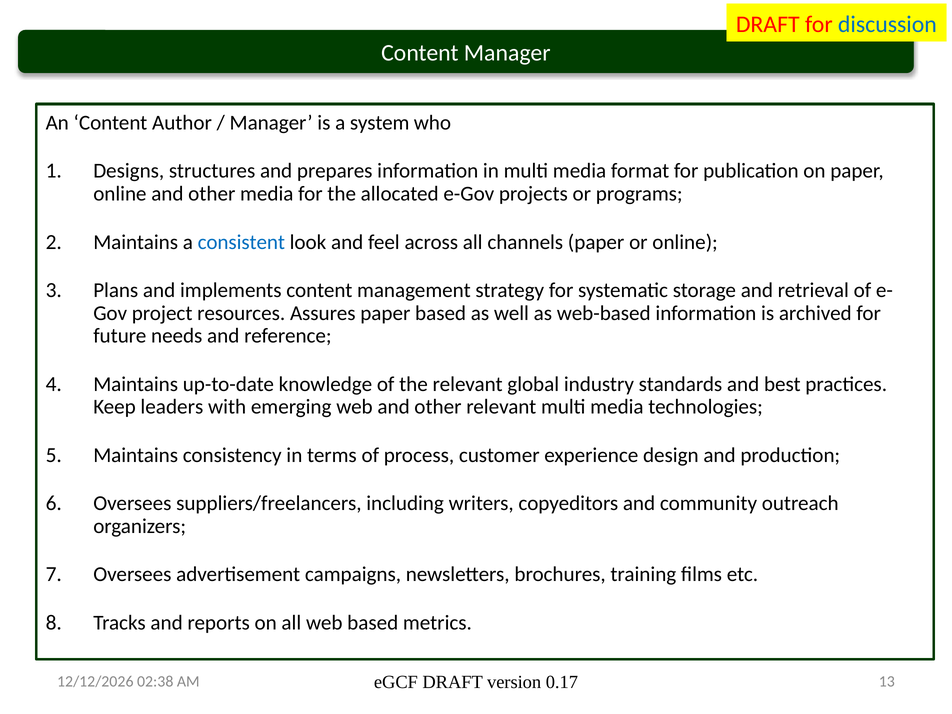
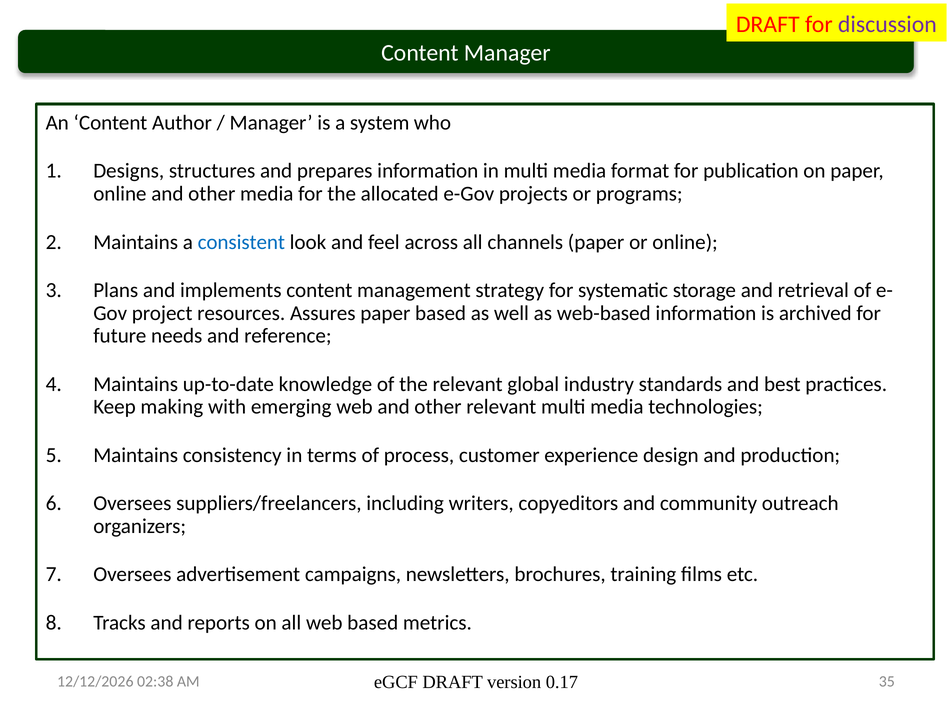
discussion colour: blue -> purple (887, 24)
leaders: leaders -> making (172, 407)
13: 13 -> 35 (887, 682)
